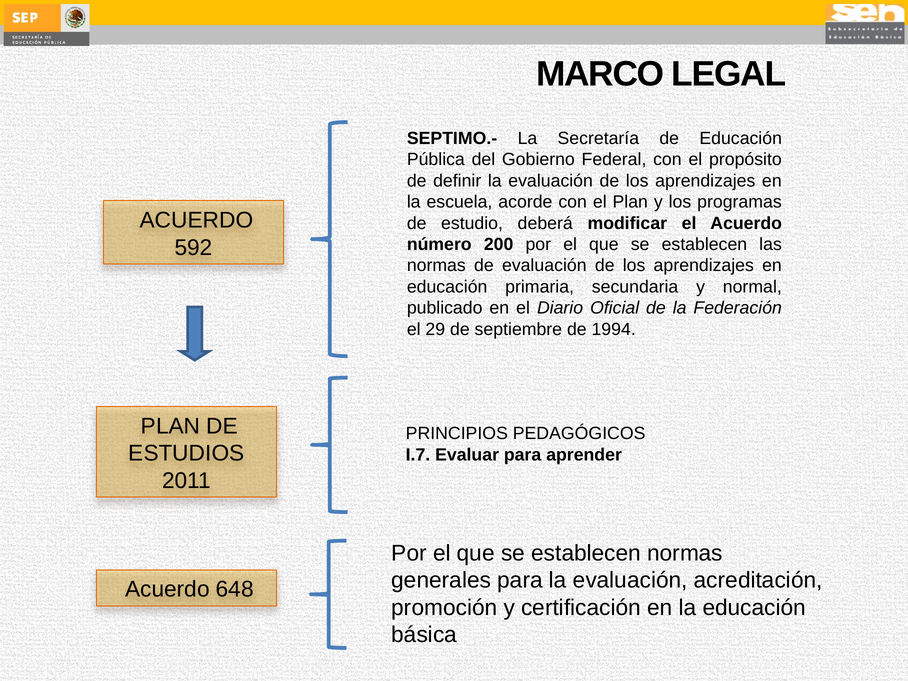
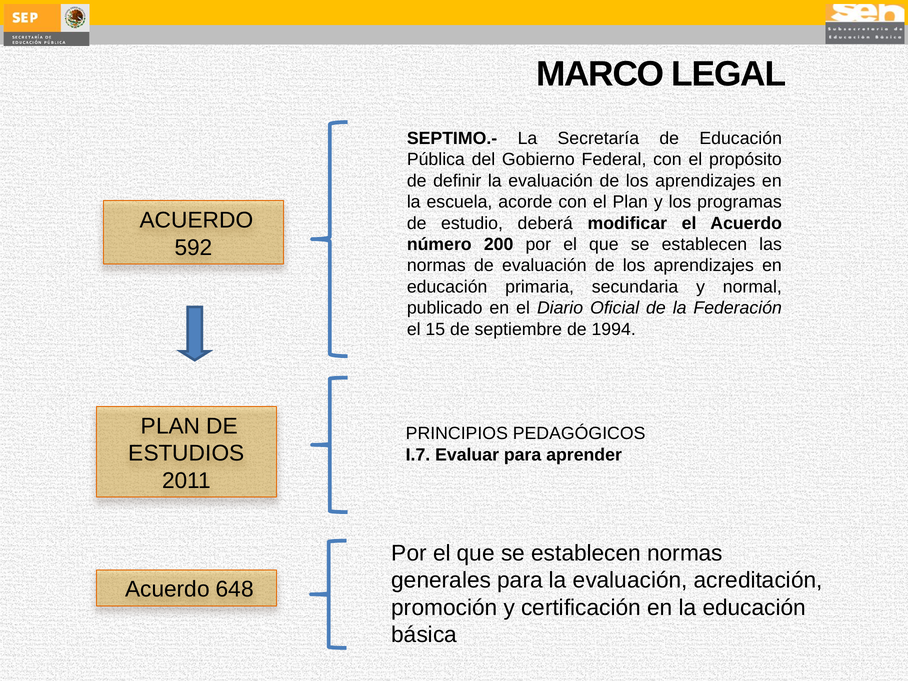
29: 29 -> 15 (435, 329)
